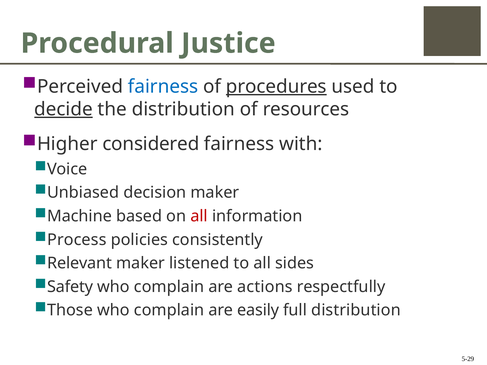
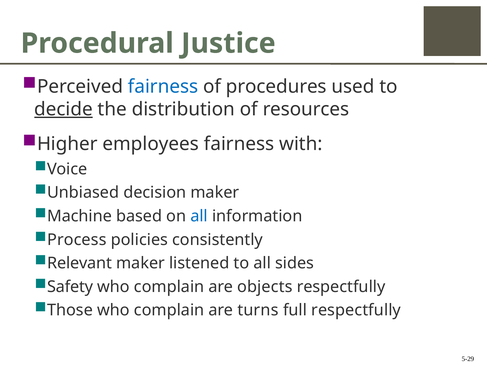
procedures underline: present -> none (276, 87)
considered: considered -> employees (151, 144)
all colour: red -> blue (199, 216)
actions: actions -> objects (265, 287)
easily: easily -> turns (258, 310)
full distribution: distribution -> respectfully (356, 310)
